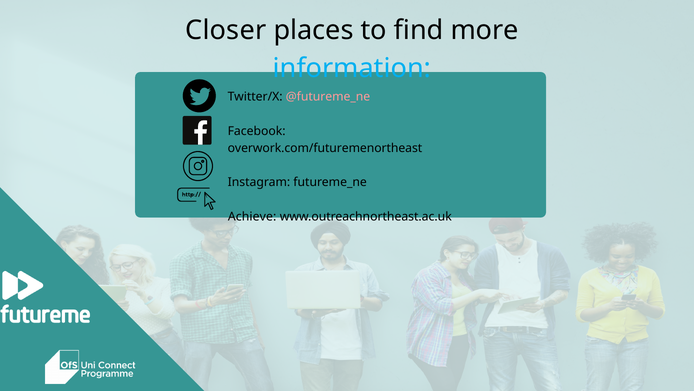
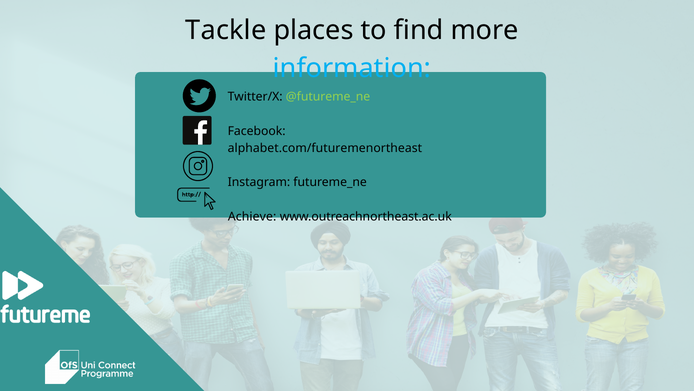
Closer: Closer -> Tackle (226, 30)
@futureme_ne colour: pink -> light green (328, 97)
overwork.com/futuremenortheast: overwork.com/futuremenortheast -> alphabet.com/futuremenortheast (325, 148)
